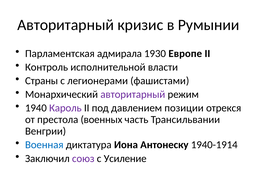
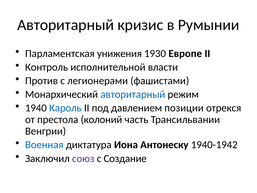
адмирала: адмирала -> унижения (119, 53)
Страны: Страны -> Против (41, 81)
авторитарный colour: purple -> blue (133, 94)
Кароль colour: purple -> blue (65, 108)
военных: военных -> колоний (101, 119)
1940-1914: 1940-1914 -> 1940-1942 (214, 145)
Усиление: Усиление -> Создание (125, 158)
